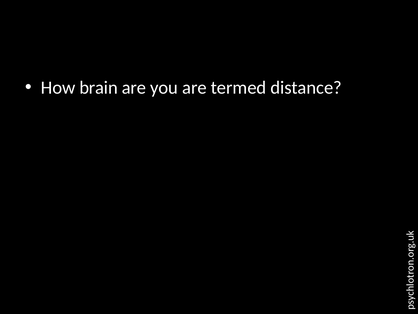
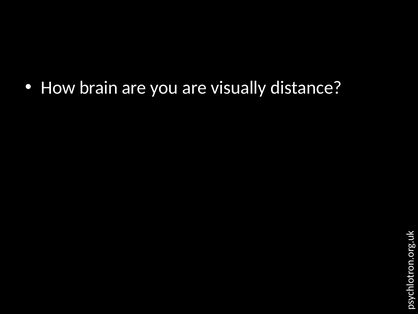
termed: termed -> visually (239, 88)
